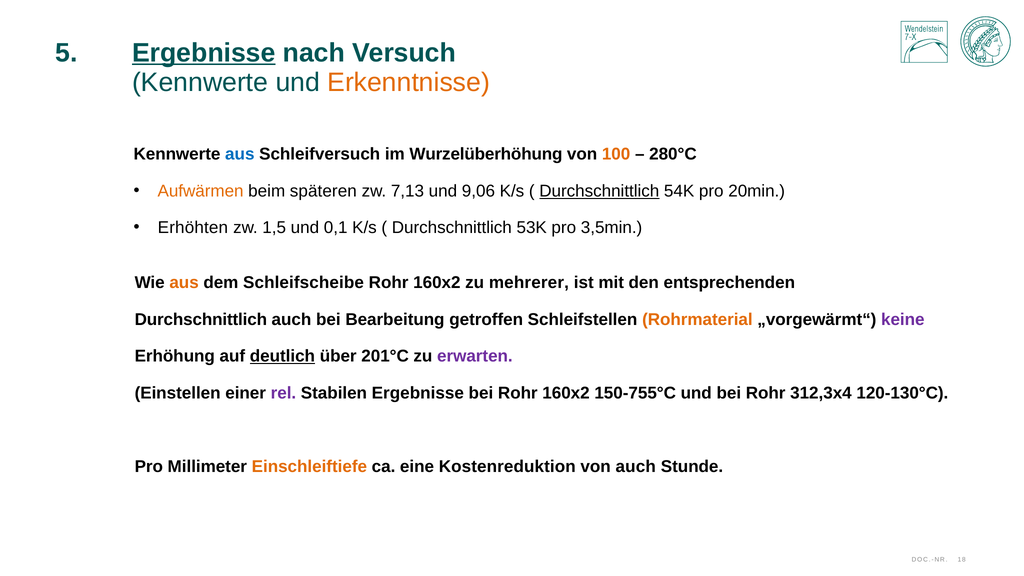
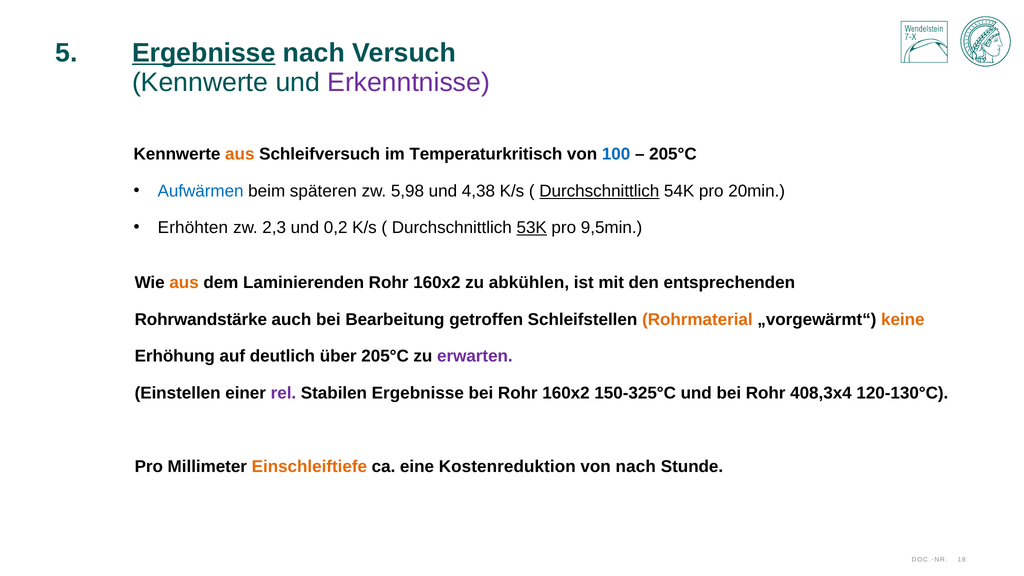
Erkenntnisse colour: orange -> purple (409, 83)
aus colour: blue -> orange (240, 154)
Wurzelüberhöhung: Wurzelüberhöhung -> Temperaturkritisch (486, 154)
100 colour: orange -> blue (616, 154)
280°C: 280°C -> 205°C (673, 154)
Aufwärmen colour: orange -> blue (201, 191)
7,13: 7,13 -> 5,98 (407, 191)
9,06: 9,06 -> 4,38 (478, 191)
1,5: 1,5 -> 2,3 (274, 228)
0,1: 0,1 -> 0,2 (336, 228)
53K underline: none -> present (532, 228)
3,5min: 3,5min -> 9,5min (612, 228)
Schleifscheibe: Schleifscheibe -> Laminierenden (304, 283)
mehrerer: mehrerer -> abkühlen (529, 283)
Durchschnittlich: Durchschnittlich -> Rohrwandstärke (201, 319)
keine colour: purple -> orange (903, 319)
deutlich underline: present -> none (282, 356)
über 201°C: 201°C -> 205°C (385, 356)
150-755°C: 150-755°C -> 150-325°C (635, 393)
312,3x4: 312,3x4 -> 408,3x4 (821, 393)
von auch: auch -> nach (636, 467)
